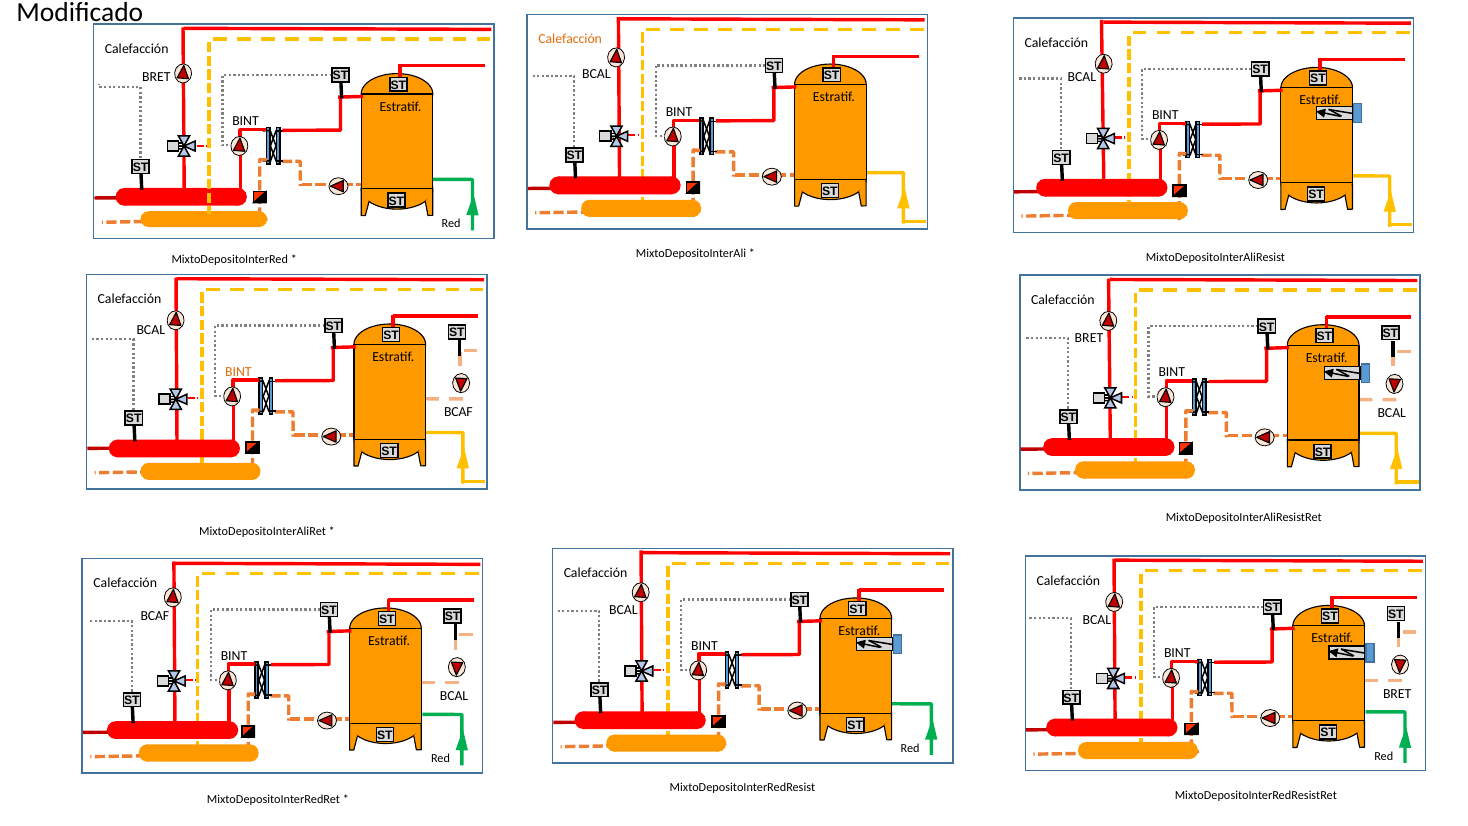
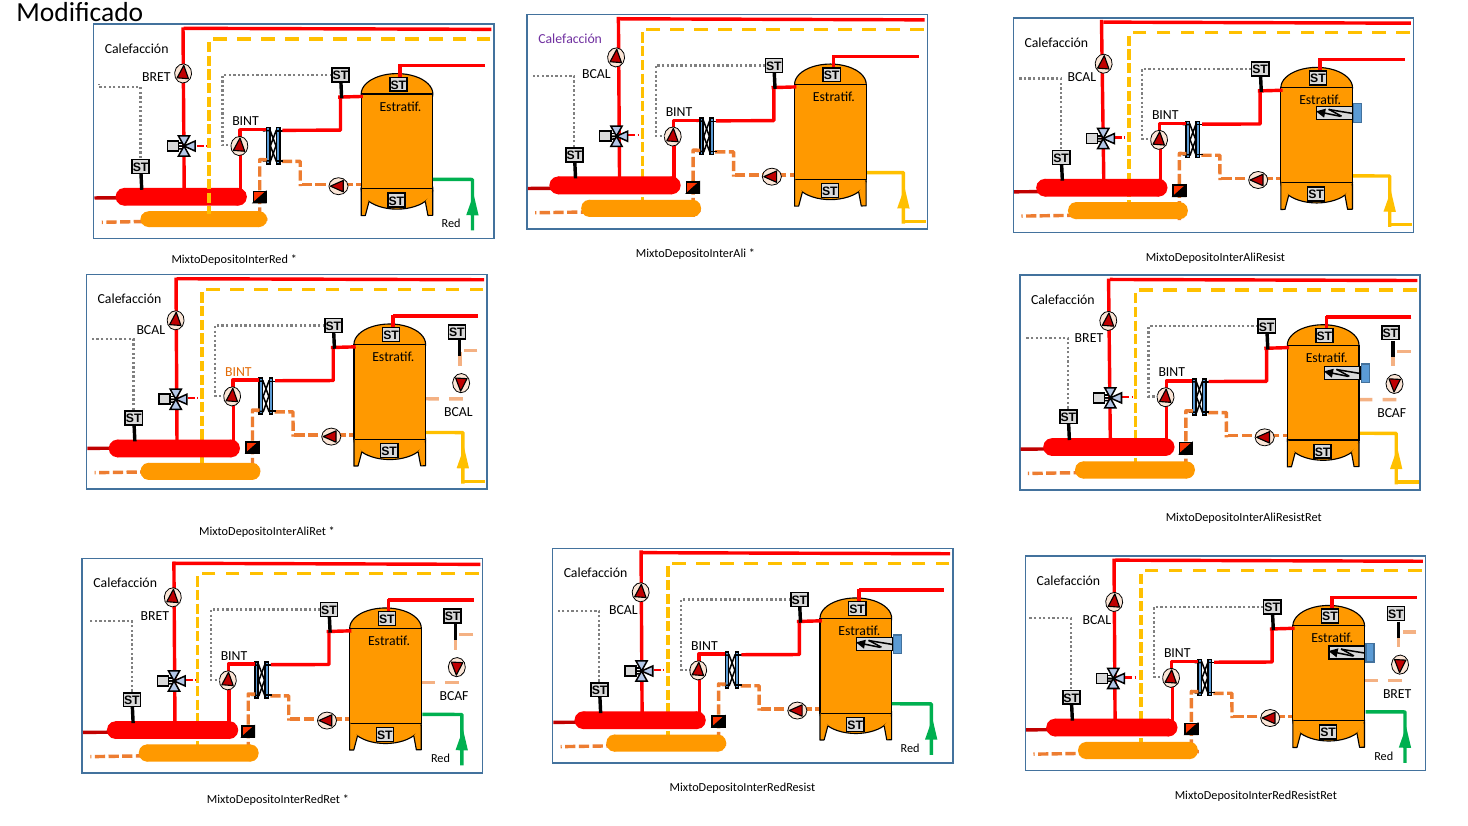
Calefacción colour: orange -> purple (570, 39)
BCAF: BCAF -> BCAL (458, 412)
BCAL: BCAL -> BCAF (1392, 413)
BCAF: BCAF -> BRET (155, 616)
BCAL: BCAL -> BCAF (454, 696)
